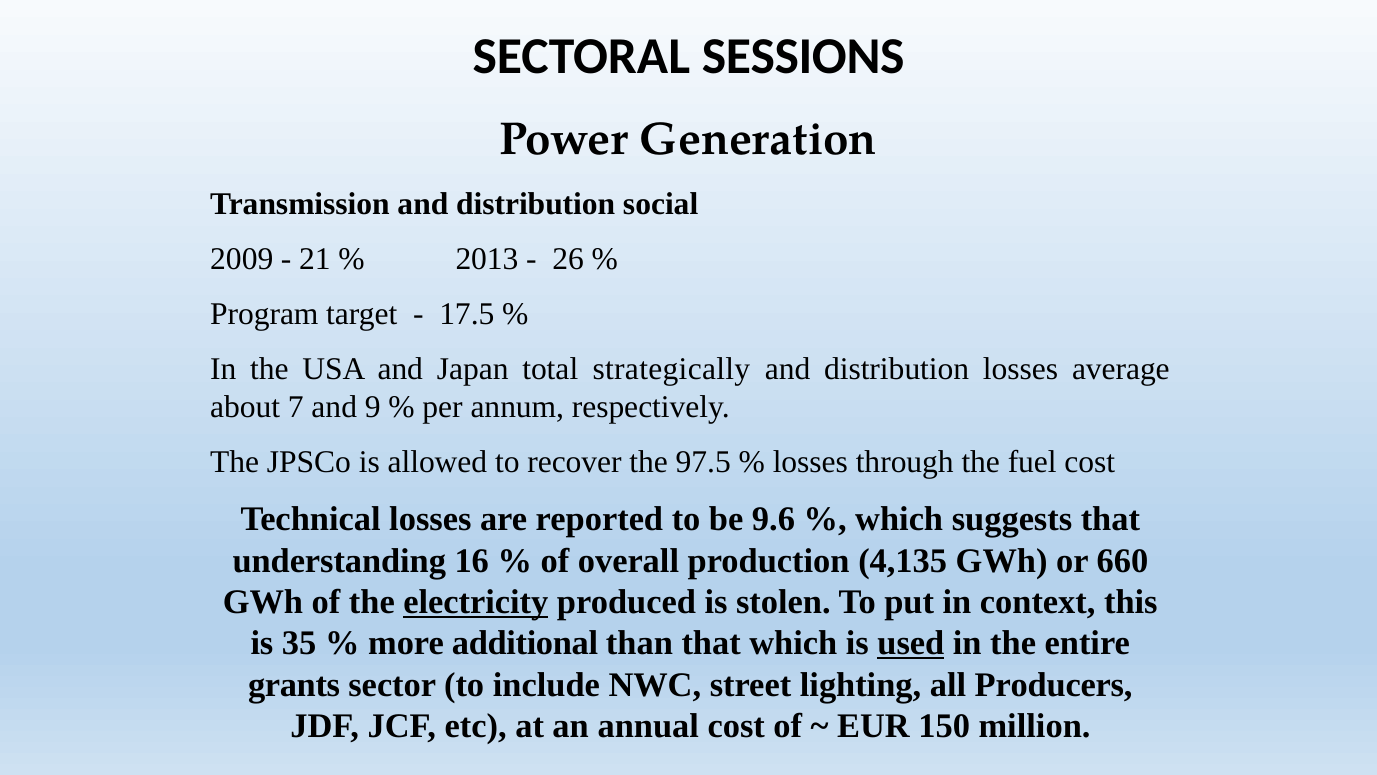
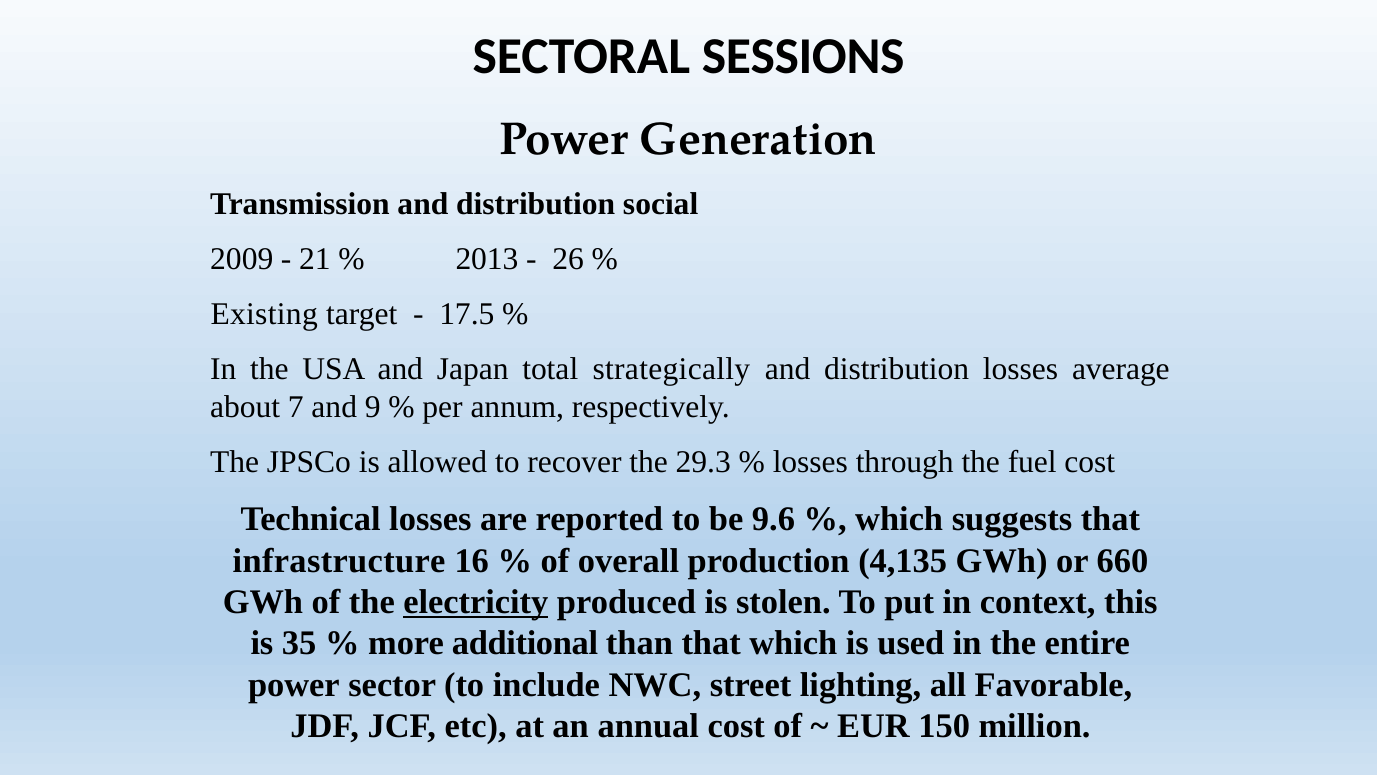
Program: Program -> Existing (264, 314)
97.5: 97.5 -> 29.3 (703, 462)
understanding: understanding -> infrastructure (339, 561)
used underline: present -> none (911, 643)
grants: grants -> power (294, 685)
Producers: Producers -> Favorable (1054, 685)
